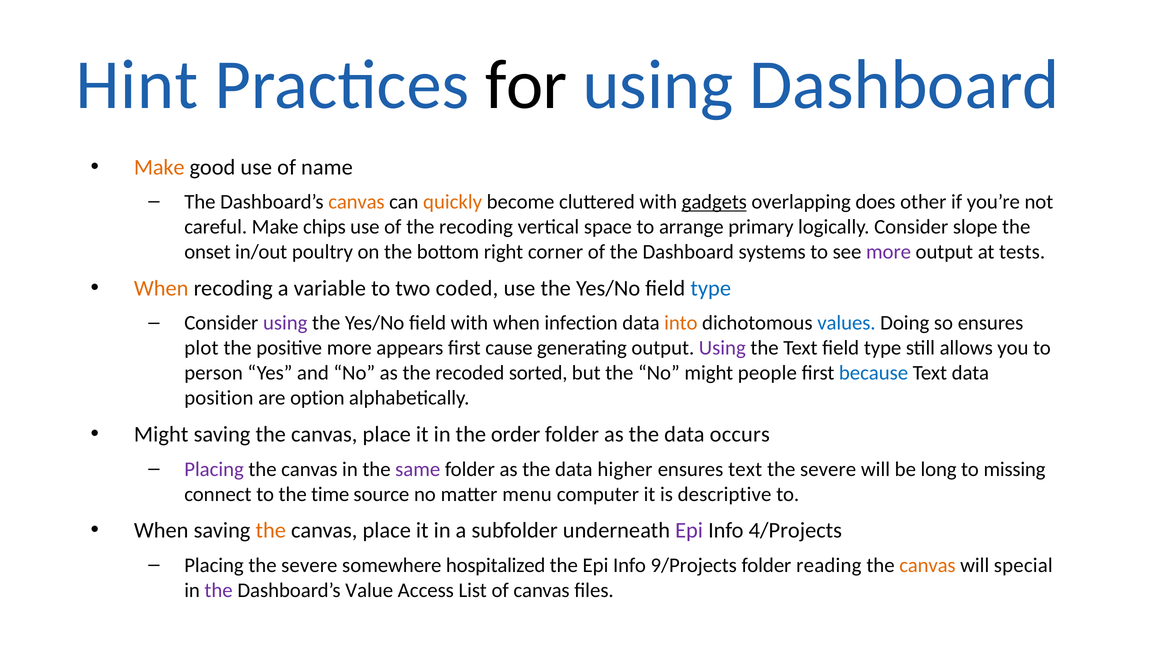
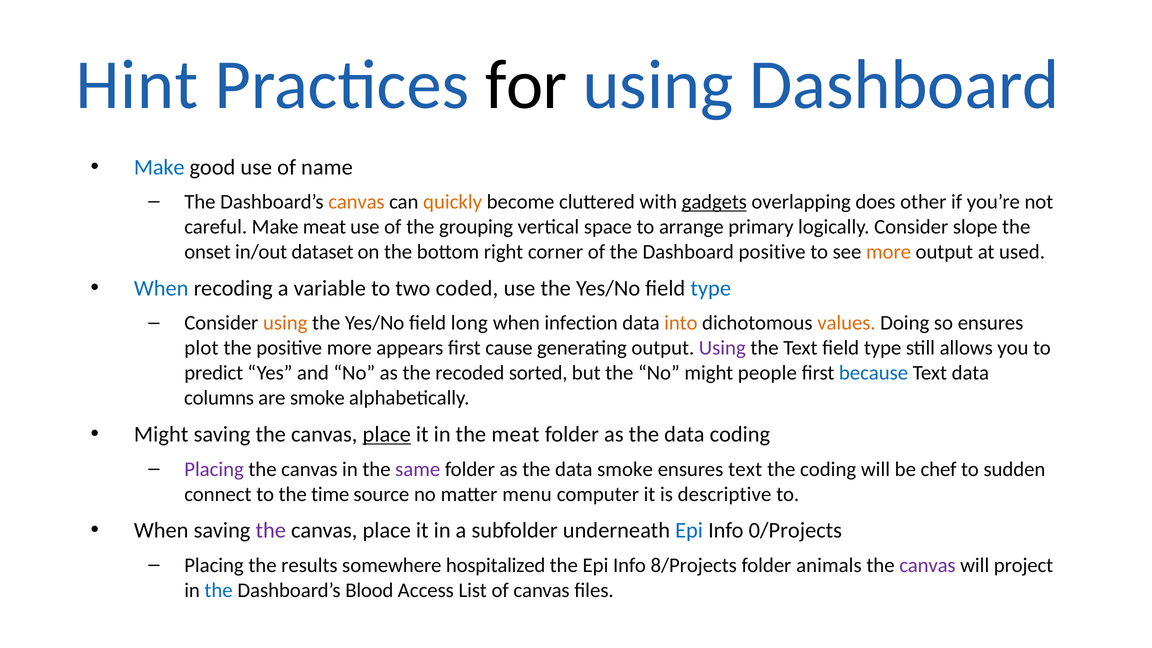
Make colour: orange -> blue (159, 167)
Make chips: chips -> meat (324, 227)
the recoding: recoding -> grouping (476, 227)
poultry: poultry -> dataset (323, 252)
Dashboard systems: systems -> positive (772, 252)
more colour: purple -> orange (889, 252)
tests: tests -> used (1022, 252)
When colour: orange -> blue (161, 288)
using colour: purple -> orange (285, 323)
field with: with -> long (469, 323)
values colour: blue -> orange (846, 323)
person: person -> predict (214, 373)
position: position -> columns (219, 398)
are option: option -> smoke (317, 398)
place underline: none -> present (387, 434)
the order: order -> meat (515, 434)
data occurs: occurs -> coding (740, 434)
data higher: higher -> smoke (625, 469)
severe: severe -> coding (828, 469)
long: long -> chef (939, 469)
missing: missing -> sudden (1014, 469)
the colour: orange -> purple (271, 530)
Epi colour: purple -> blue (689, 530)
4/Projects: 4/Projects -> 0/Projects (795, 530)
Placing the severe: severe -> results (309, 565)
9/Projects: 9/Projects -> 8/Projects (694, 565)
reading: reading -> animals (829, 565)
canvas colour: orange -> purple (927, 565)
special: special -> project (1023, 565)
the colour: purple -> blue (219, 590)
Value: Value -> Blood (369, 590)
